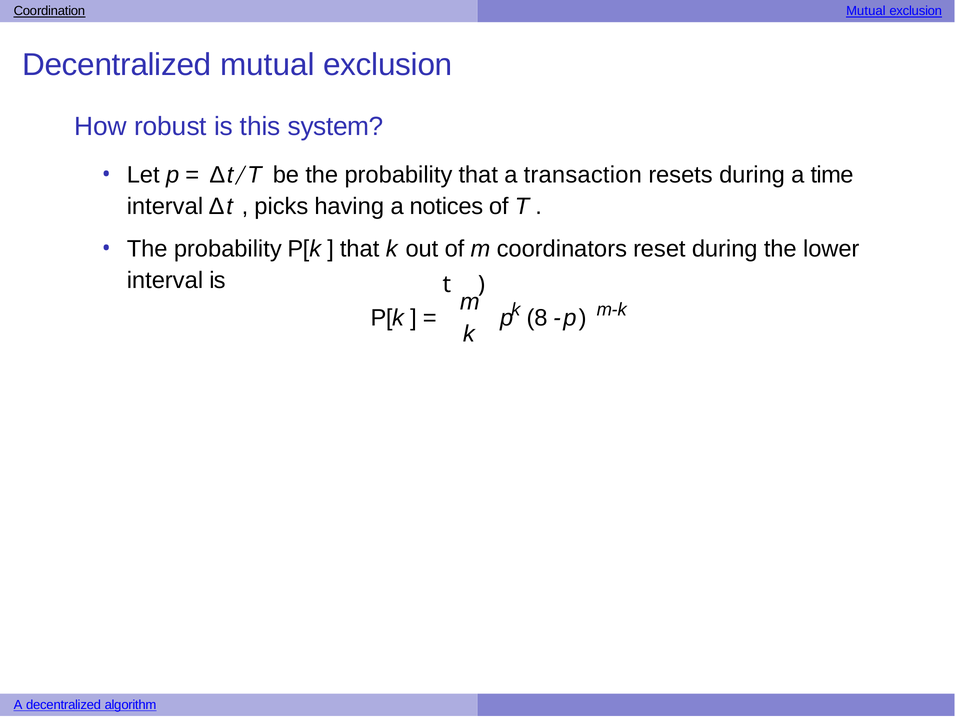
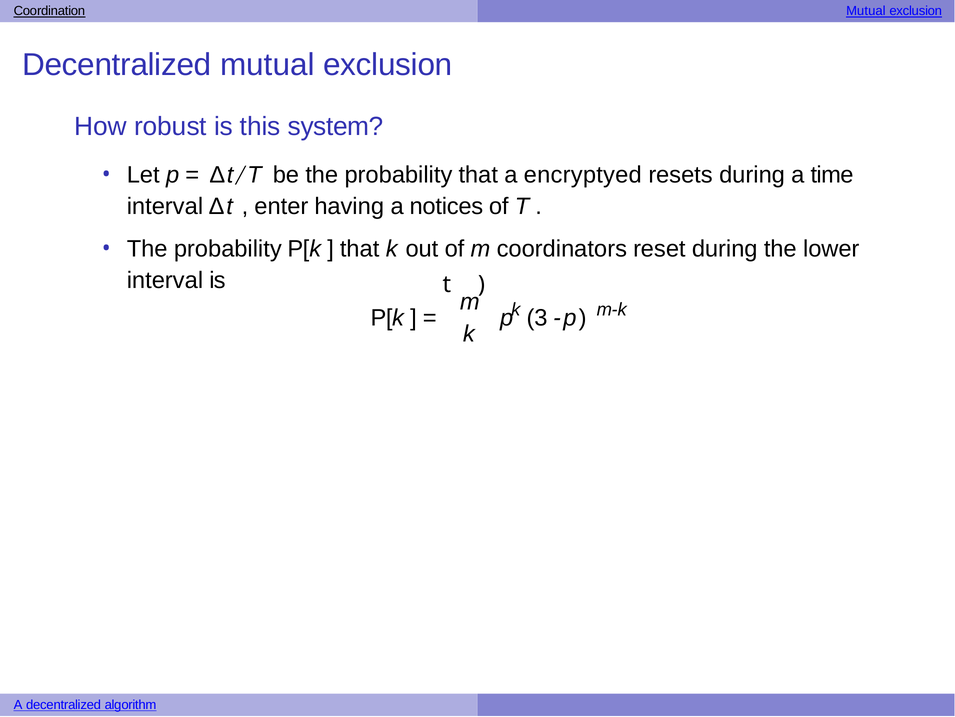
transaction: transaction -> encryptyed (583, 175)
picks: picks -> enter (281, 207)
8: 8 -> 3 (537, 318)
